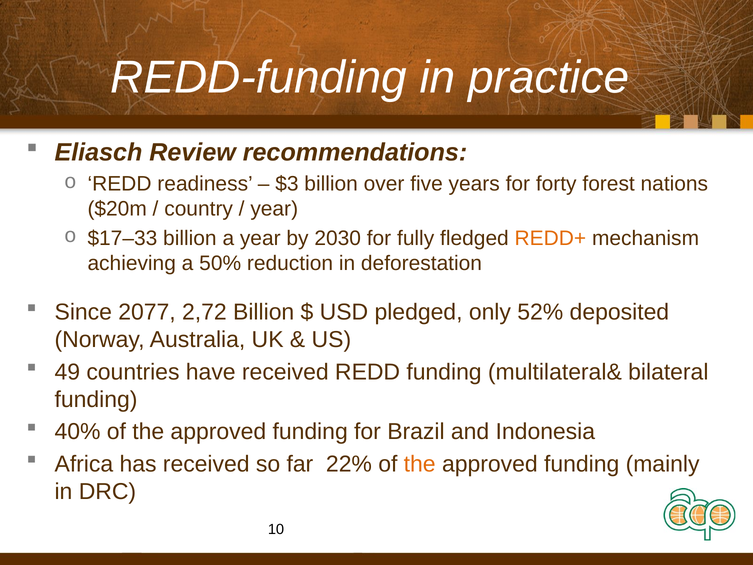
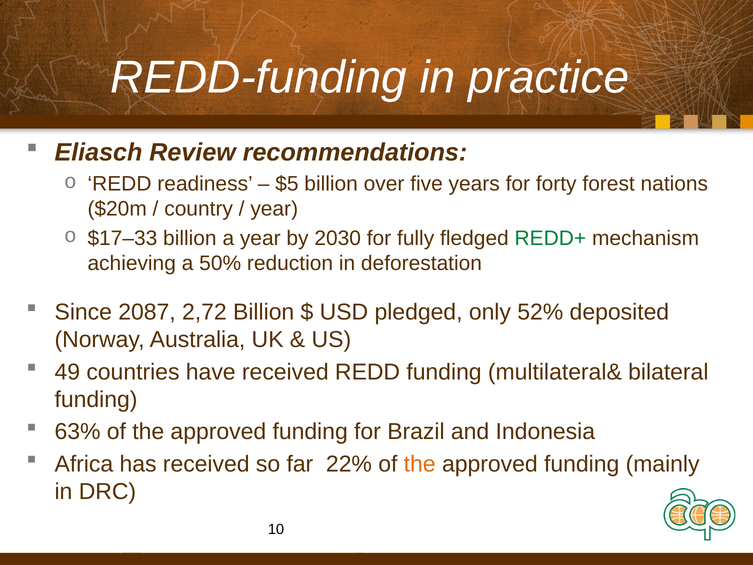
$3: $3 -> $5 (287, 184)
REDD+ colour: orange -> green (550, 238)
2077: 2077 -> 2087 (147, 312)
40%: 40% -> 63% (78, 432)
